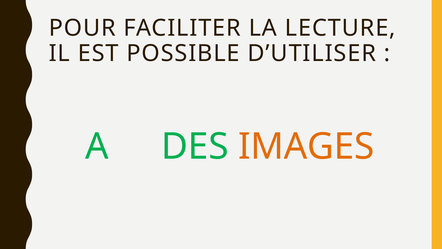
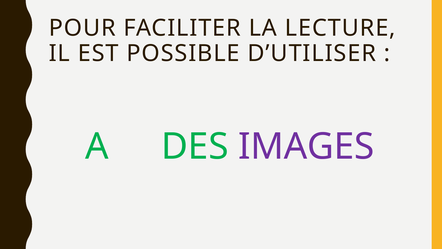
IMAGES colour: orange -> purple (306, 147)
